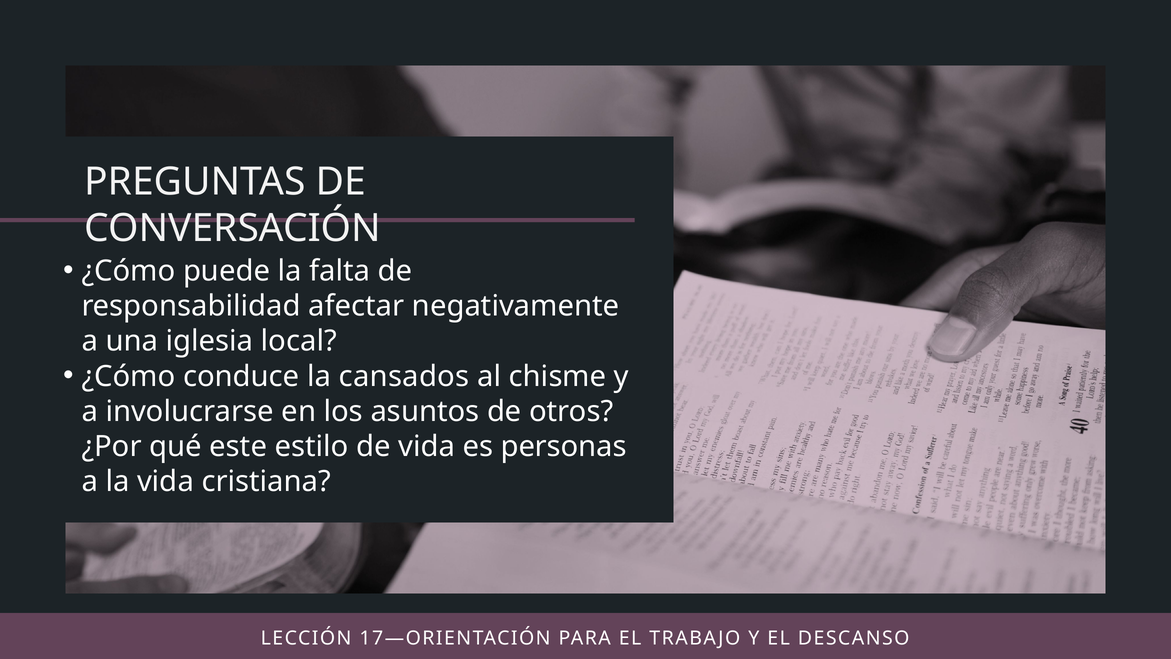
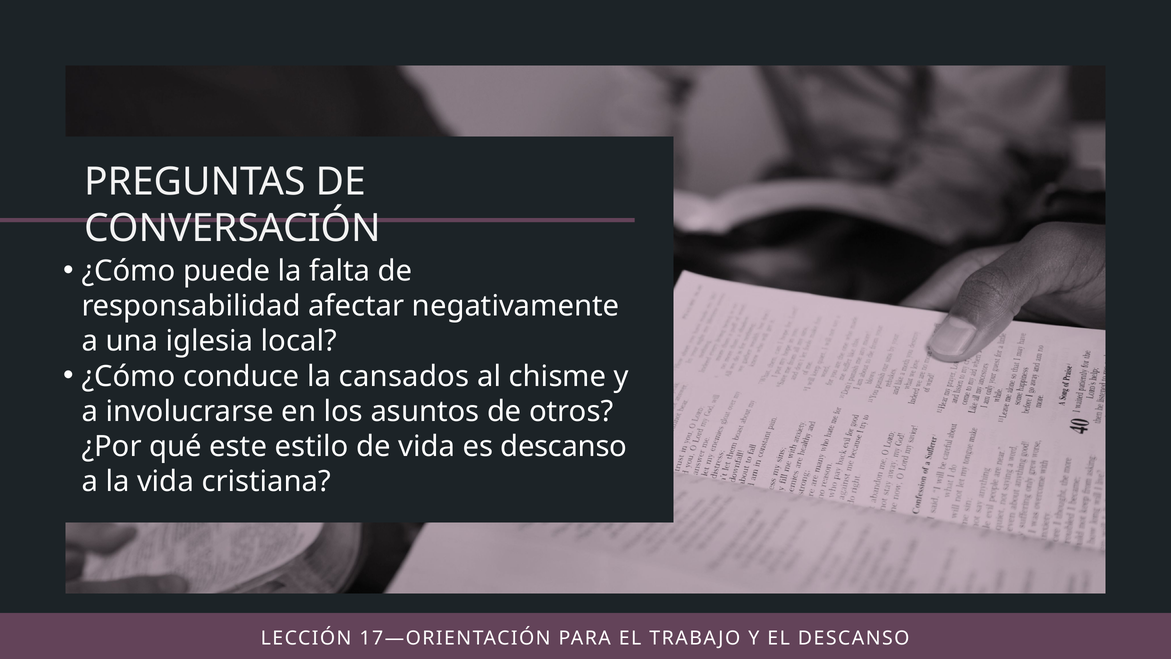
es personas: personas -> descanso (564, 446)
